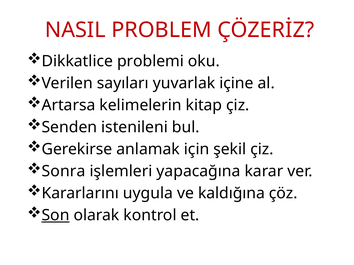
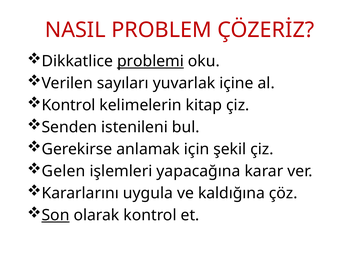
problemi underline: none -> present (150, 61)
Artarsa: Artarsa -> Kontrol (69, 105)
Sonra: Sonra -> Gelen (63, 172)
